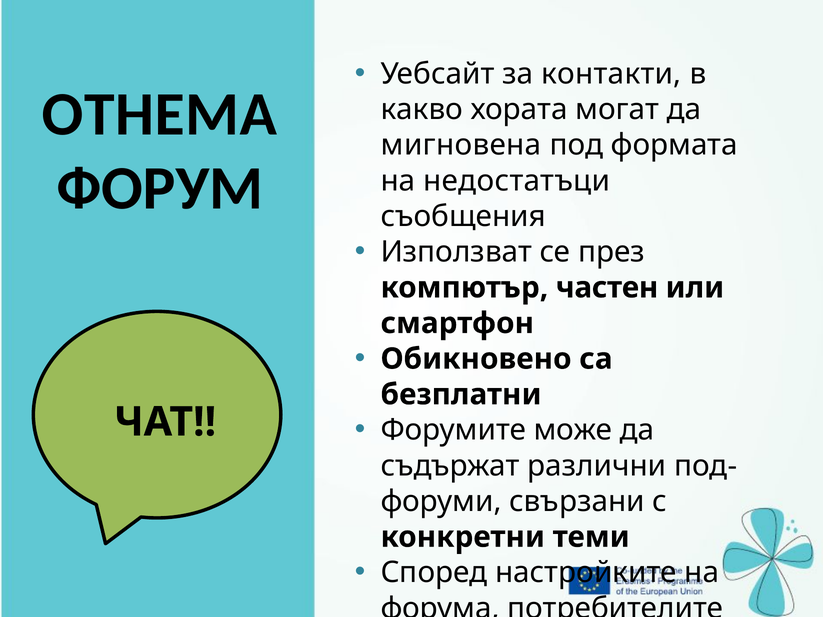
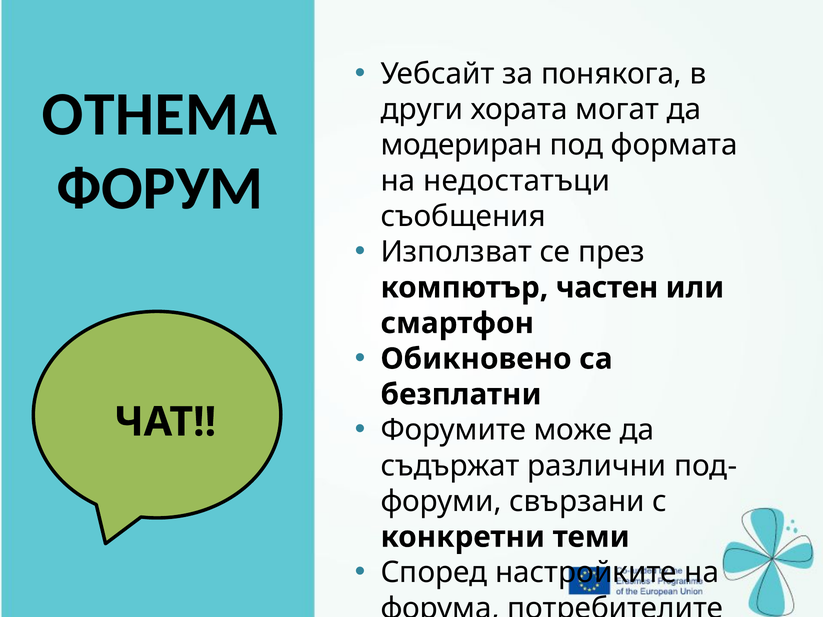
контакти: контакти -> понякога (611, 74)
какво: какво -> други (422, 110)
мигновена: мигновена -> модериран (461, 145)
